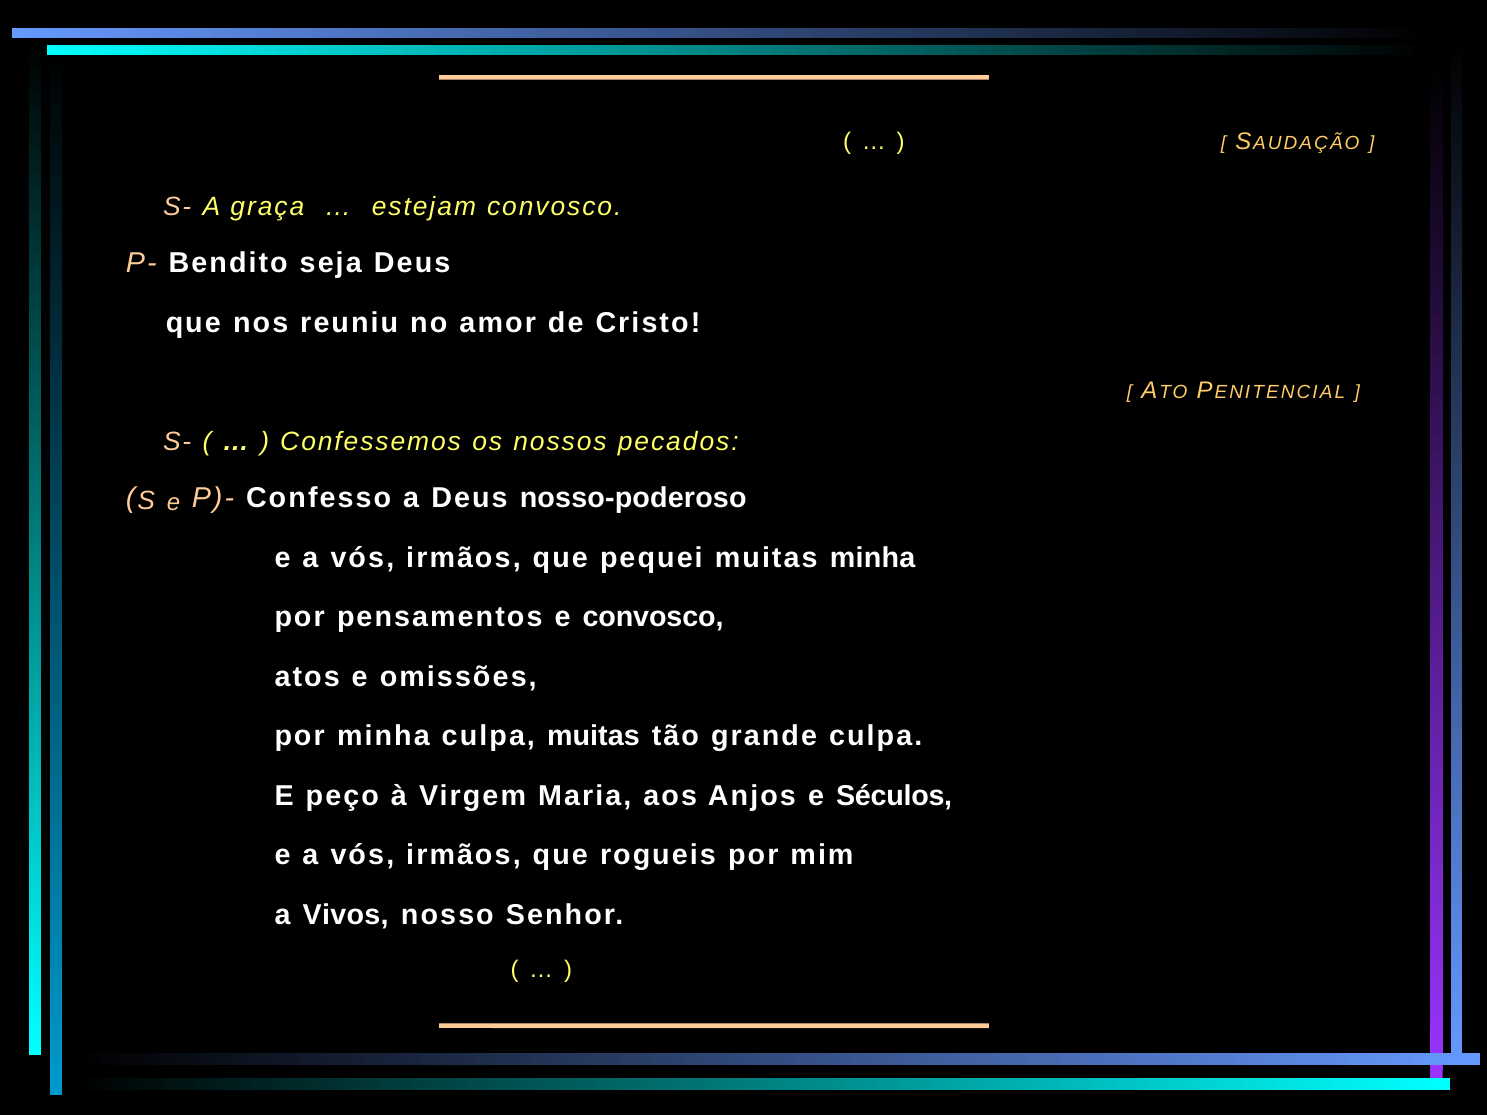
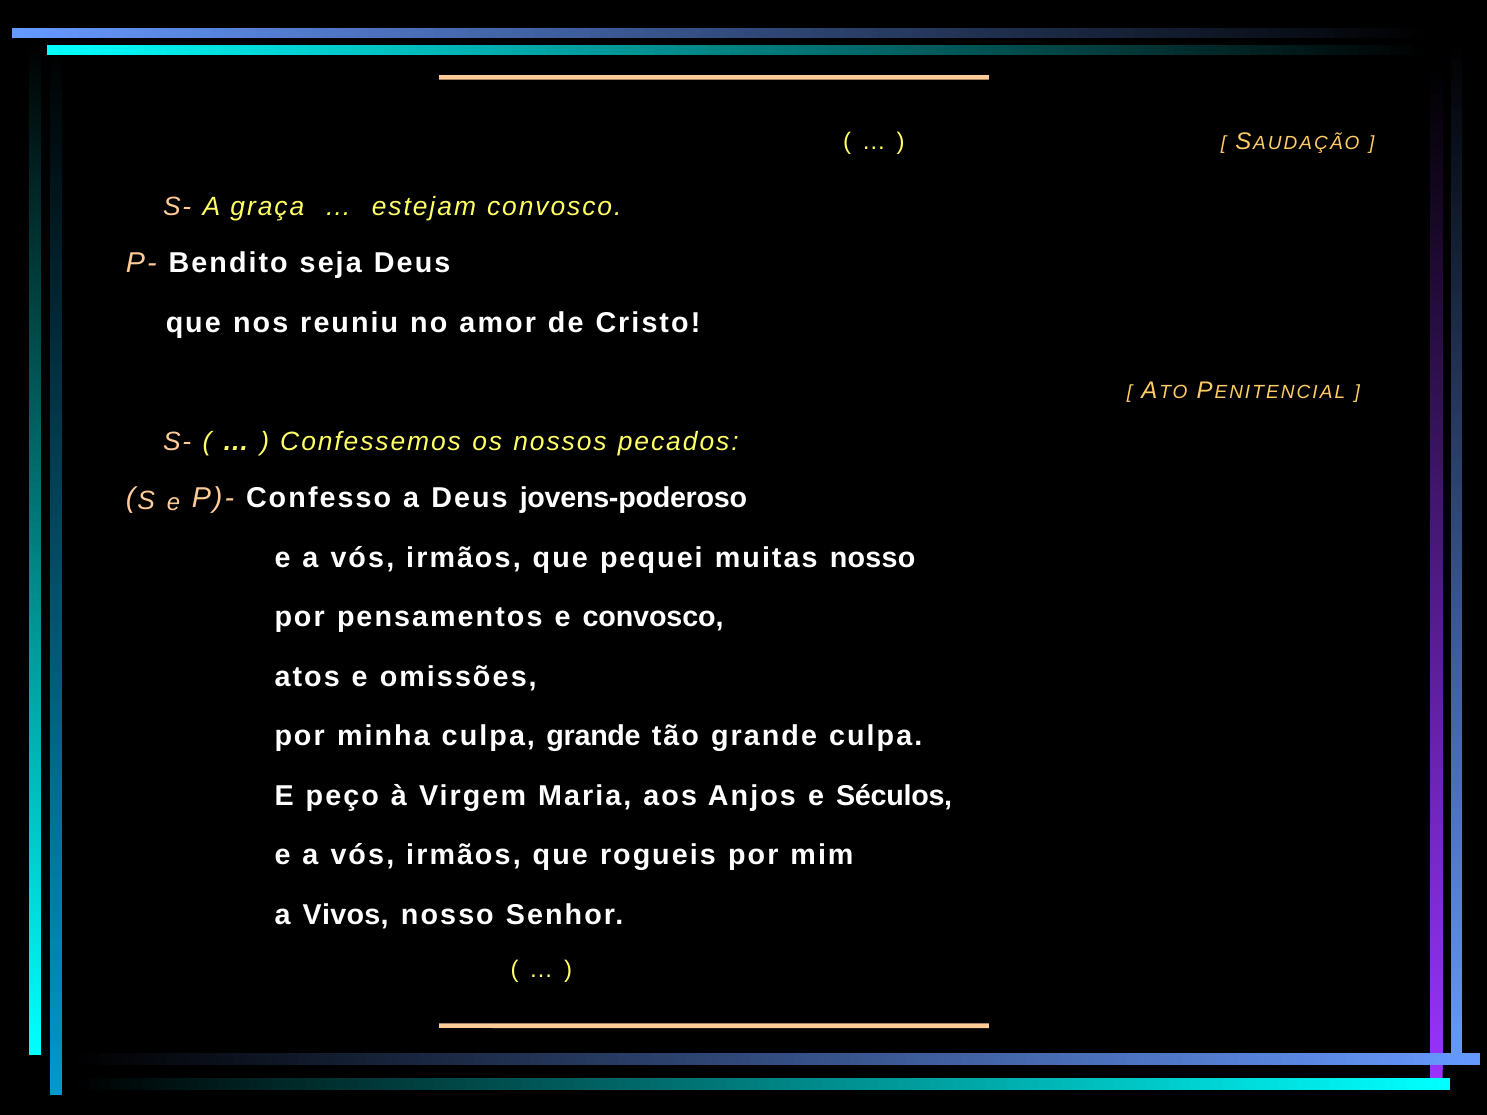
nosso-poderoso: nosso-poderoso -> jovens-poderoso (633, 499)
muitas minha: minha -> nosso (873, 558)
culpa muitas: muitas -> grande (594, 737)
